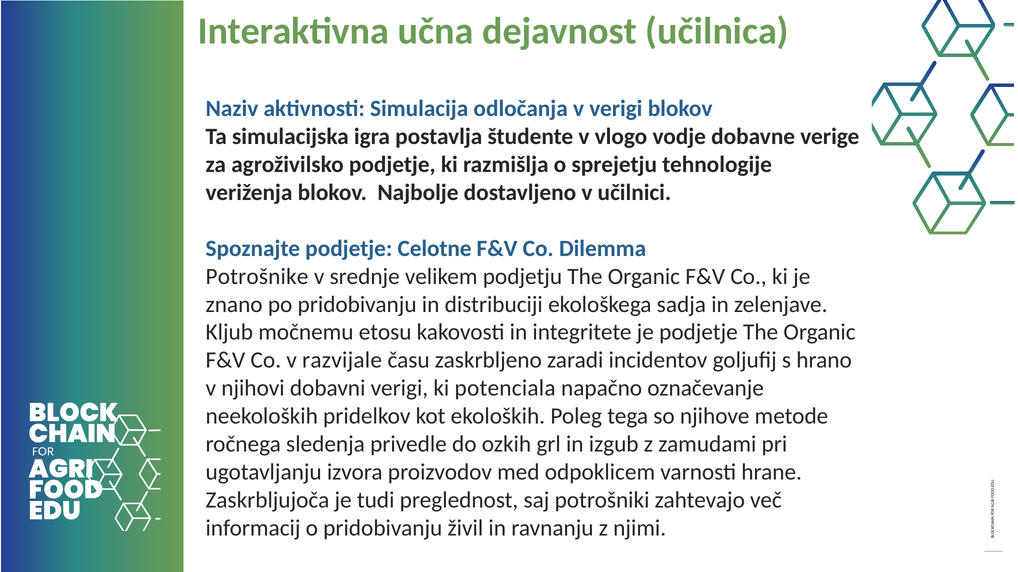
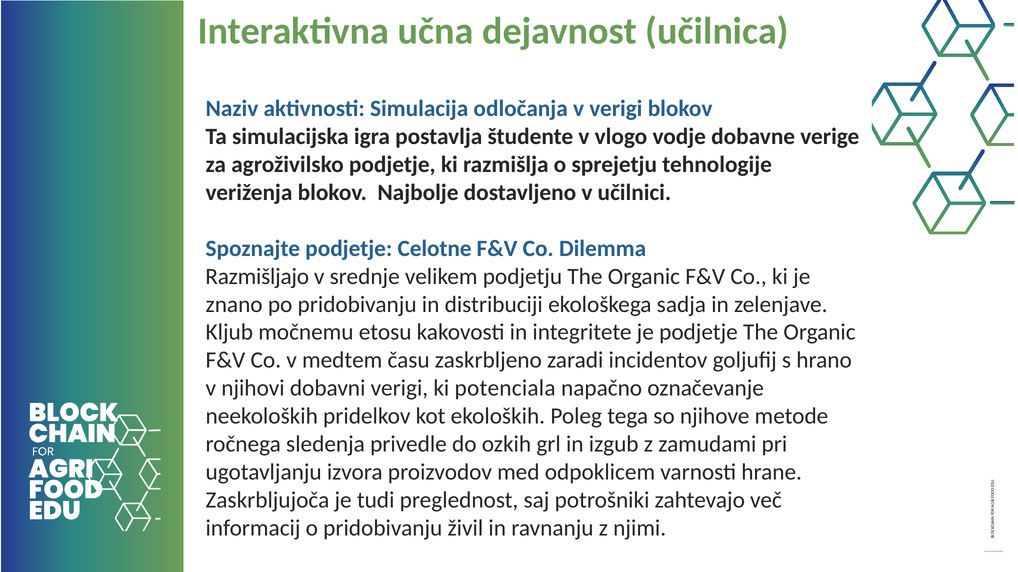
Potrošnike: Potrošnike -> Razmišljajo (257, 277)
razvijale: razvijale -> medtem (342, 361)
